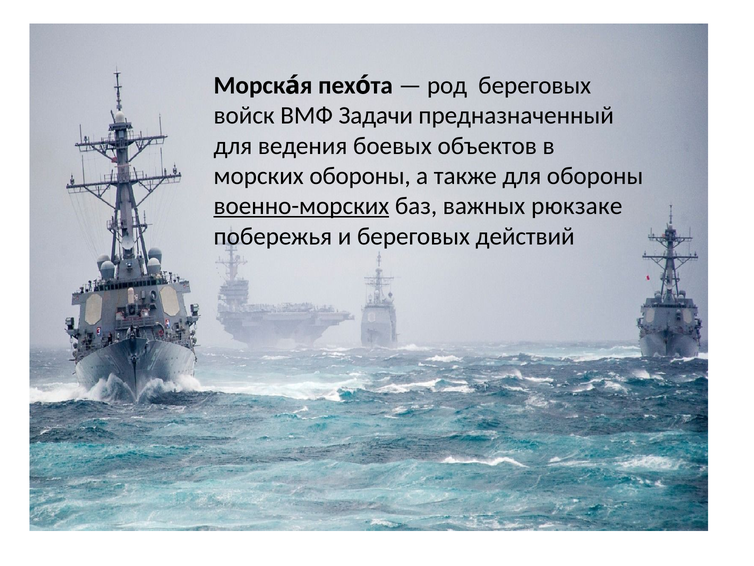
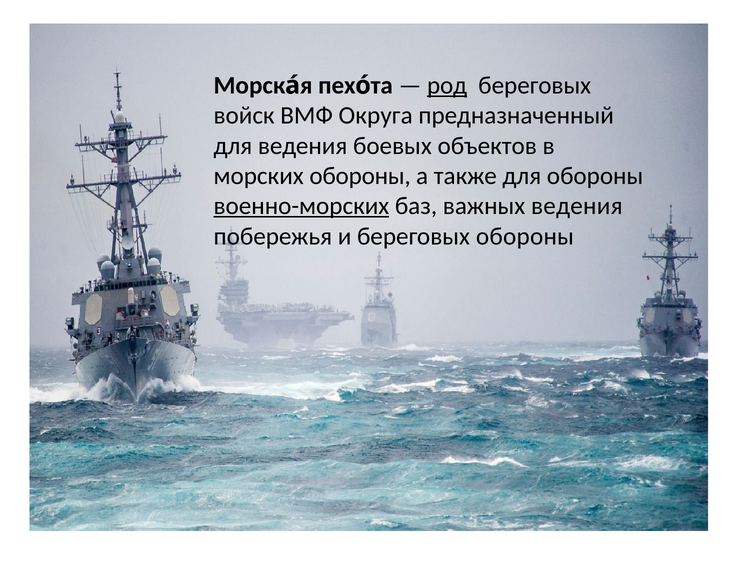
род underline: none -> present (447, 85)
Задачи: Задачи -> Округа (376, 115)
важных рюкзаке: рюкзаке -> ведения (577, 206)
береговых действий: действий -> обороны (525, 236)
